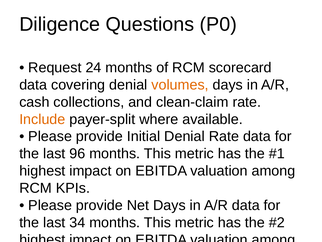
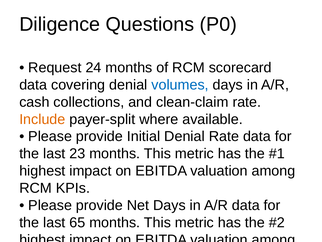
volumes colour: orange -> blue (180, 85)
96: 96 -> 23 (77, 153)
34: 34 -> 65 (77, 222)
